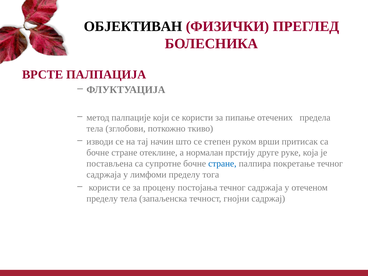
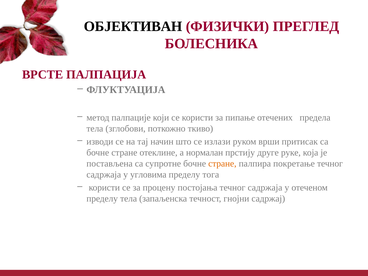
степен: степен -> излази (217, 142)
стране colour: blue -> orange (222, 164)
лимфоми: лимфоми -> угловима (148, 175)
